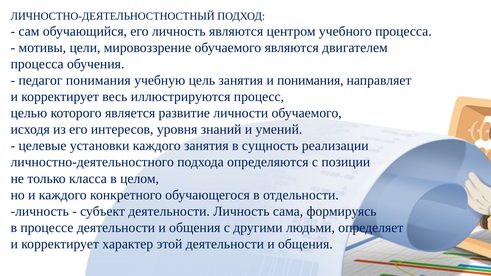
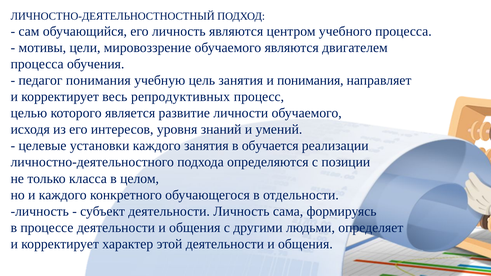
иллюстрируются: иллюстрируются -> репродуктивных (181, 97)
сущность: сущность -> обучается (270, 146)
